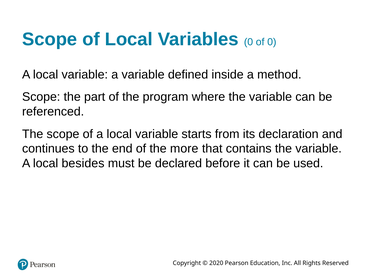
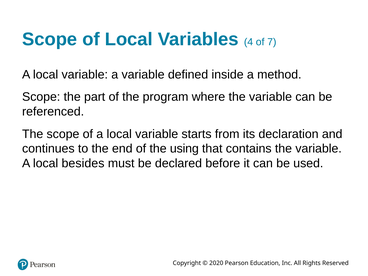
Variables 0: 0 -> 4 (249, 42)
of 0: 0 -> 7 (272, 42)
more: more -> using (184, 149)
